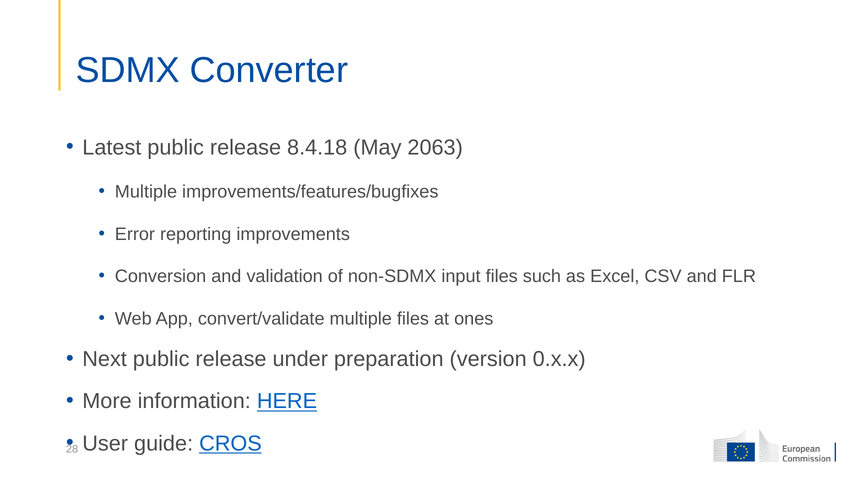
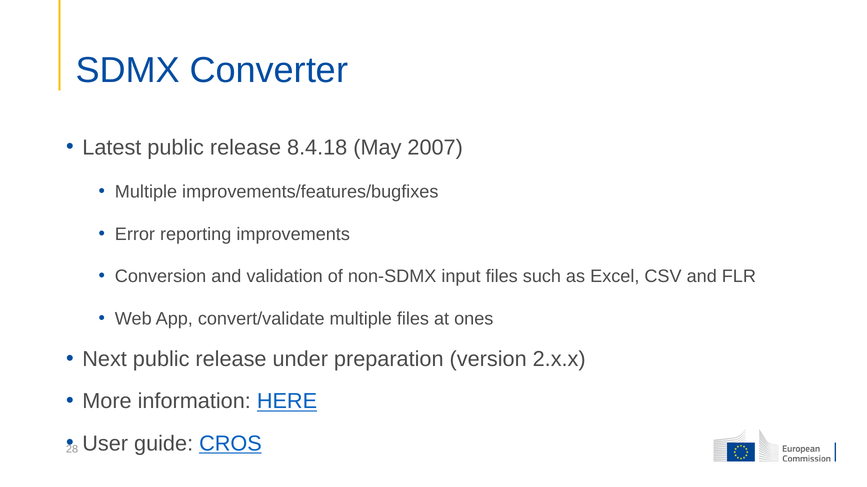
2063: 2063 -> 2007 (435, 148)
0.x.x: 0.x.x -> 2.x.x (559, 360)
